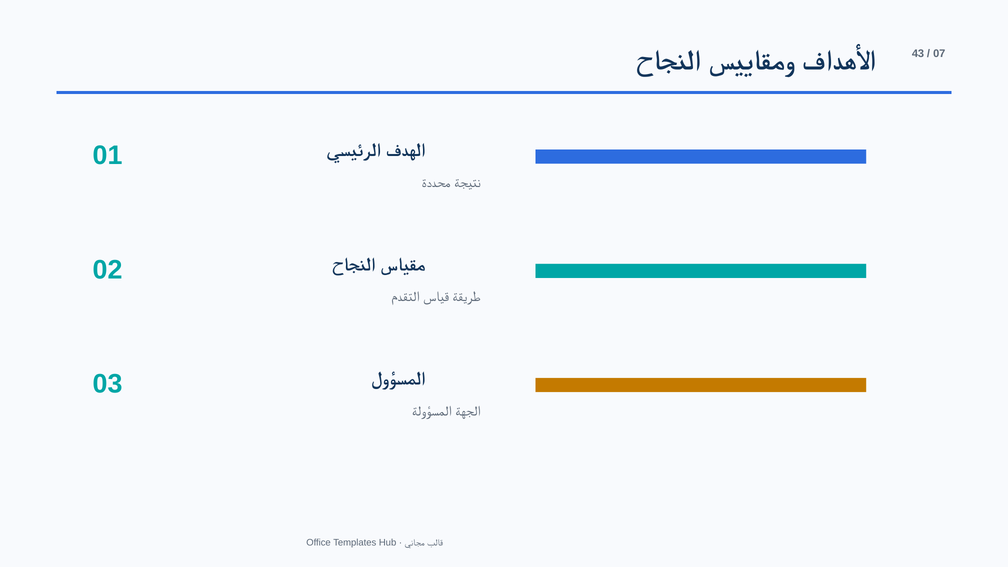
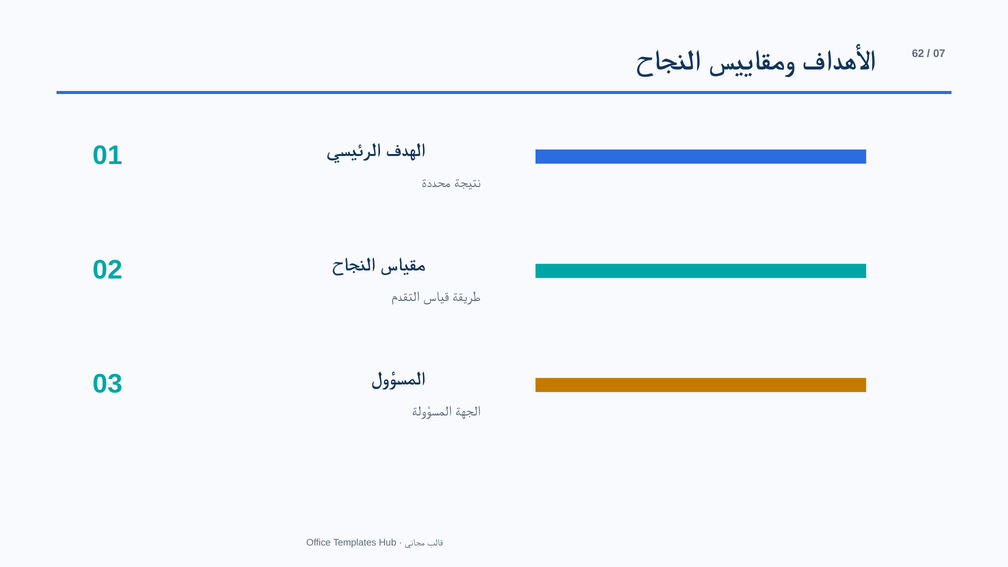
43: 43 -> 62 (918, 54)
